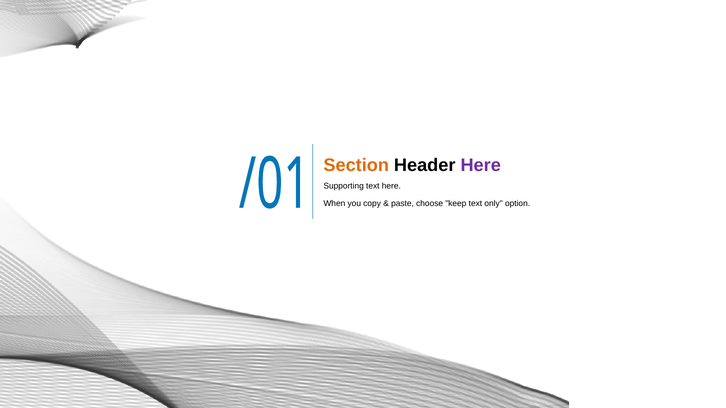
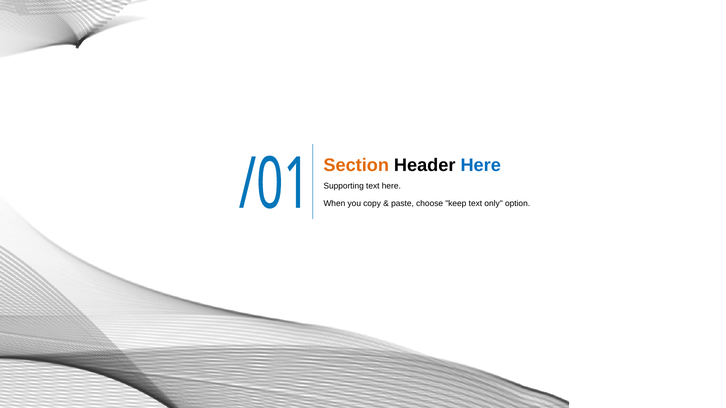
Here colour: purple -> blue (481, 165)
